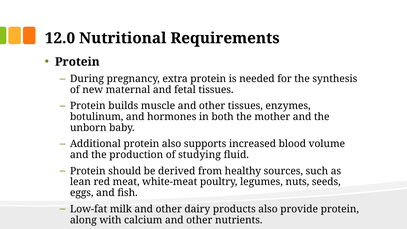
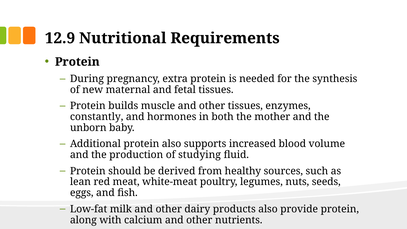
12.0: 12.0 -> 12.9 (60, 38)
botulinum: botulinum -> constantly (97, 117)
